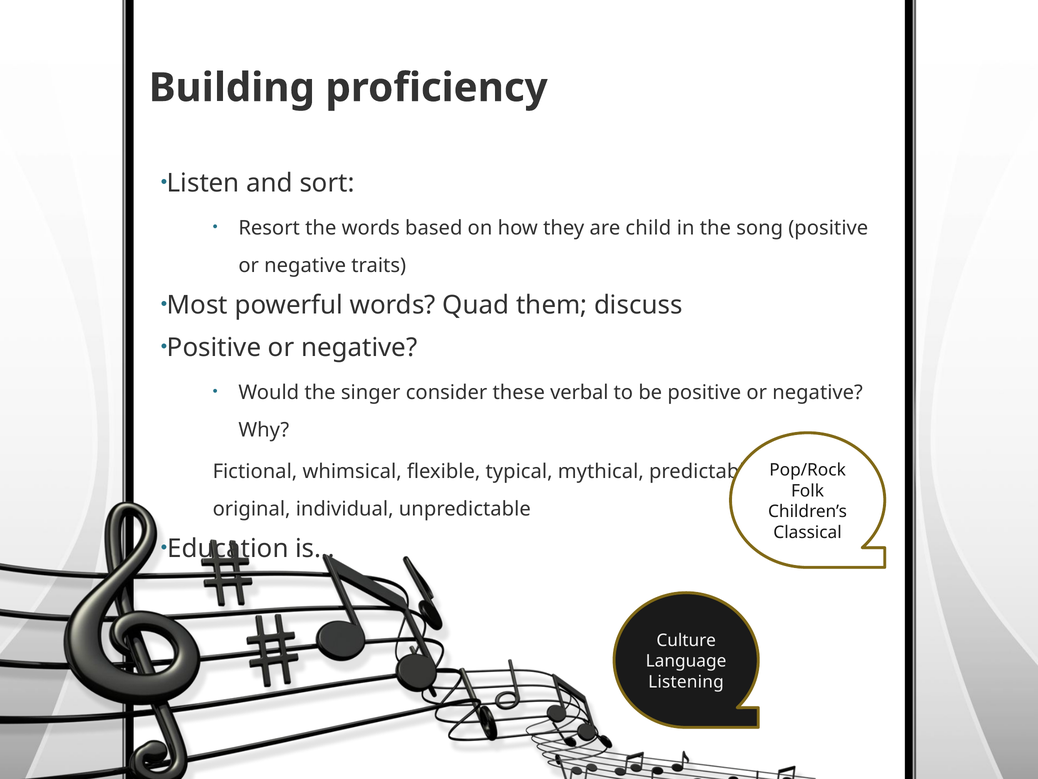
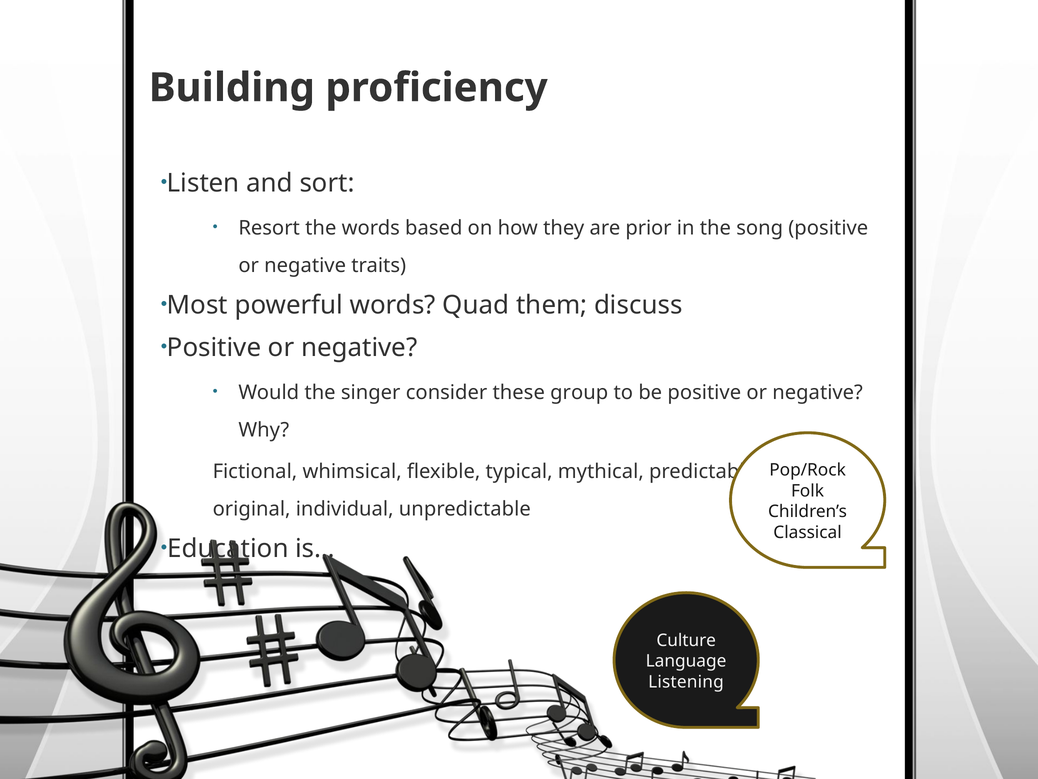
child: child -> prior (649, 228)
verbal: verbal -> group (579, 392)
